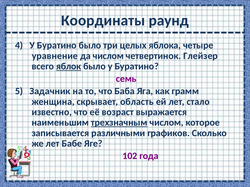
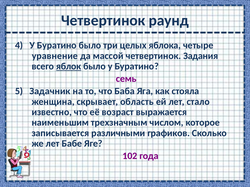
Координаты: Координаты -> Четвертинок (103, 20)
да числом: числом -> массой (108, 56)
Глейзер: Глейзер -> Задания (201, 56)
грамм: грамм -> стояла (185, 91)
трехзначным underline: present -> none (119, 123)
